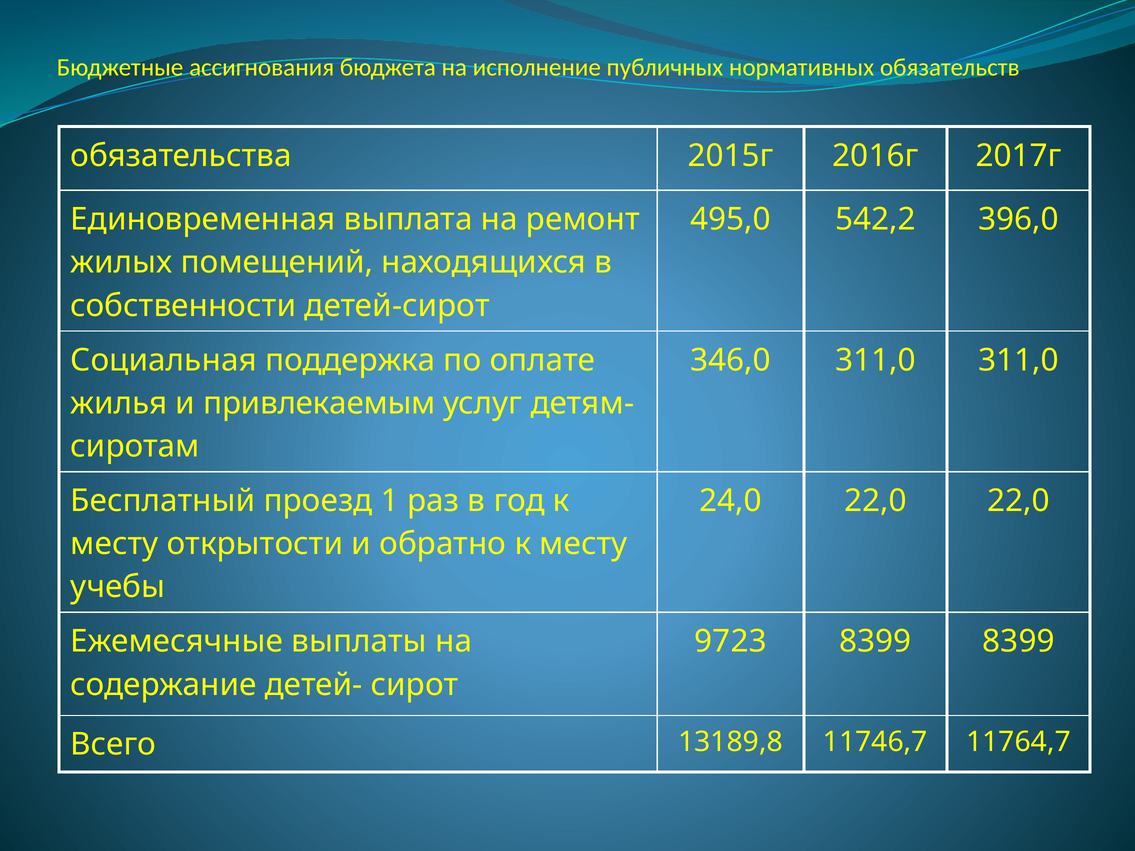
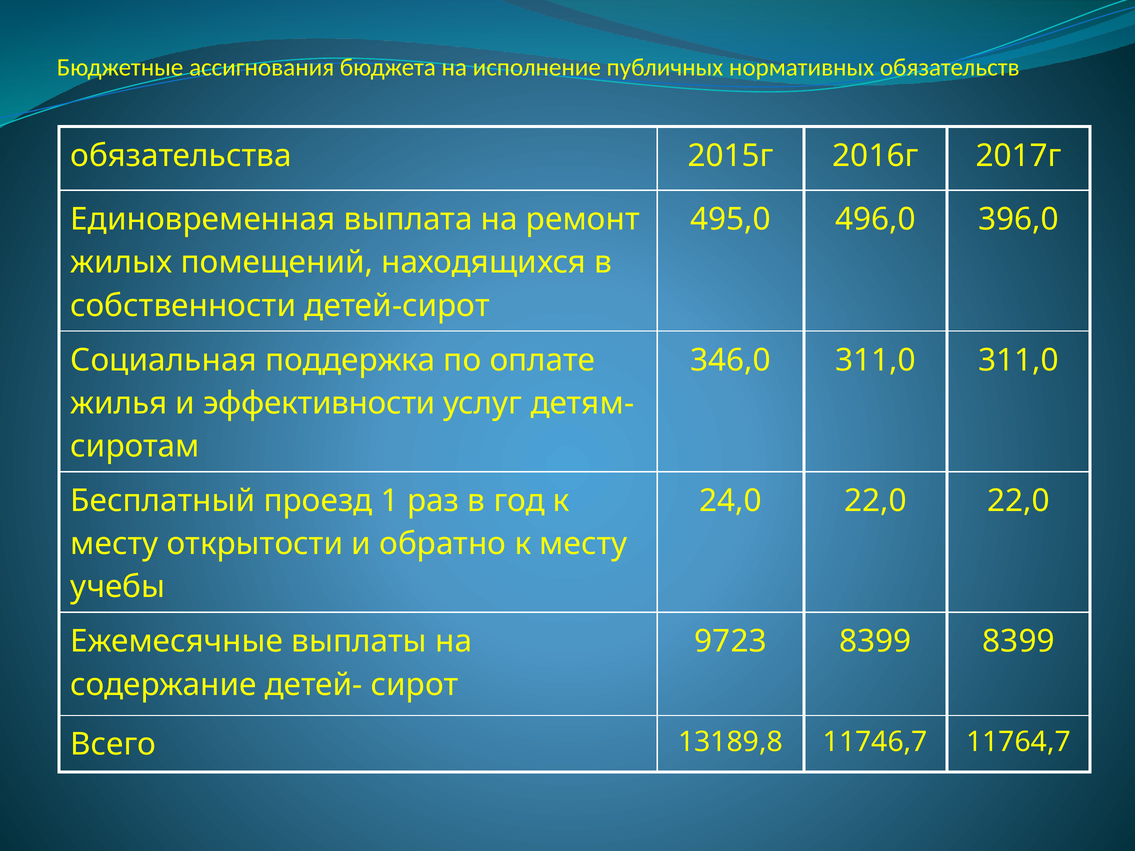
542,2: 542,2 -> 496,0 (875, 219)
привлекаемым: привлекаемым -> эффективности (319, 403)
